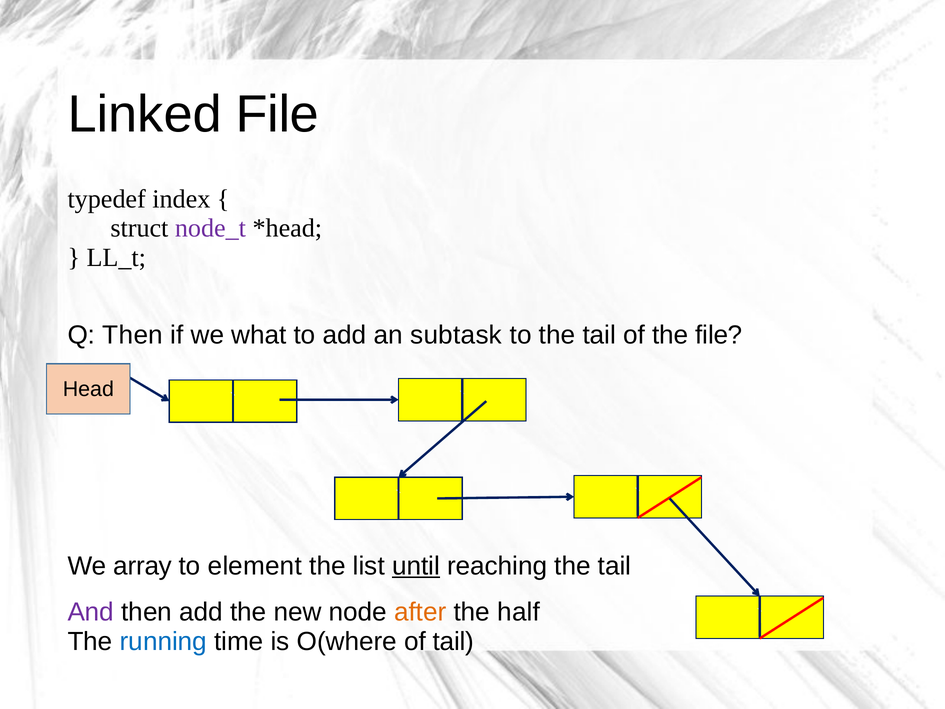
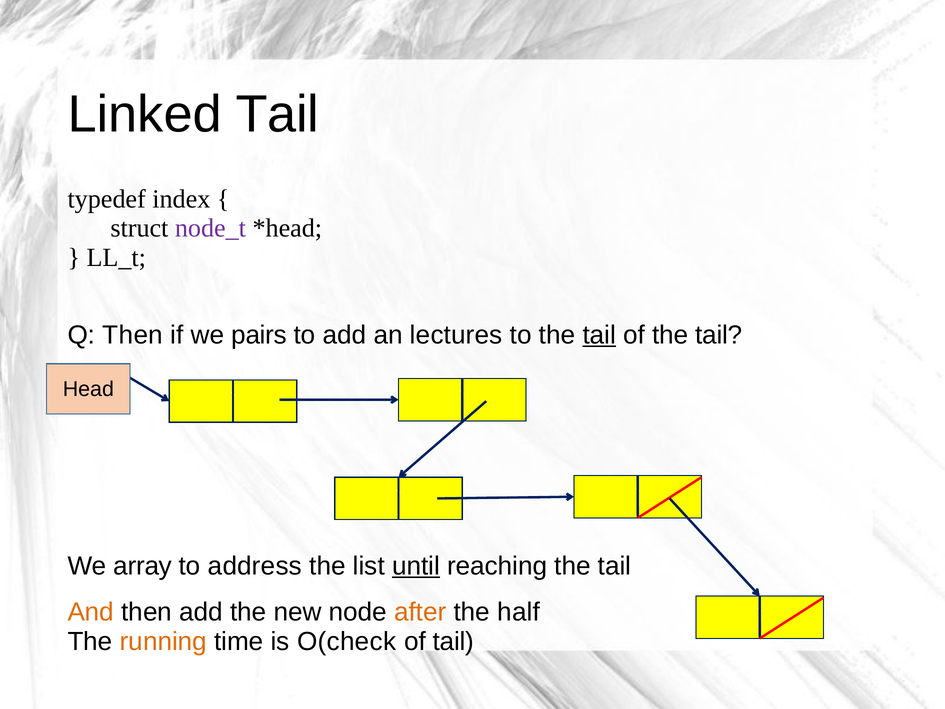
Linked File: File -> Tail (277, 114)
what: what -> pairs (259, 335)
subtask: subtask -> lectures (456, 335)
tail underline: none -> present (599, 335)
of the file: file -> tail (719, 335)
element: element -> address (255, 566)
And colour: purple -> orange (91, 612)
running colour: blue -> orange (163, 641)
O(where: O(where -> O(check (347, 641)
